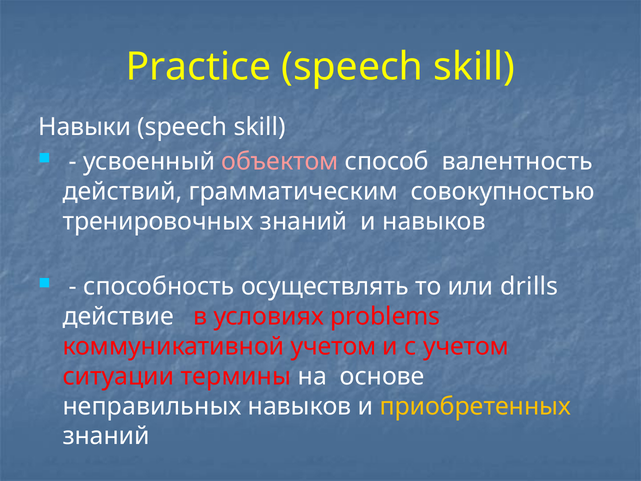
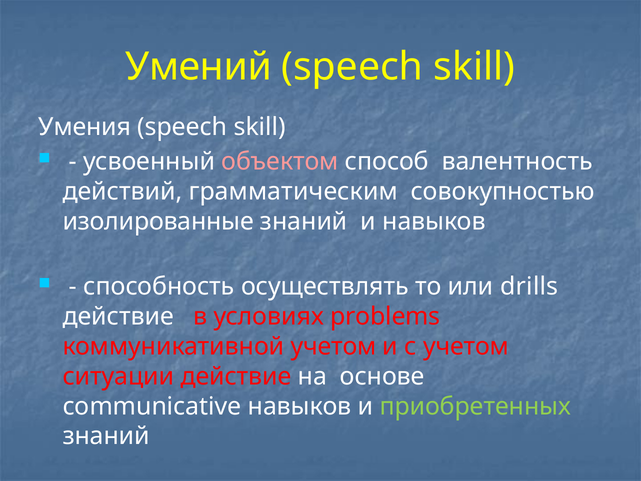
Practice: Practice -> Умений (199, 67)
Навыки: Навыки -> Умения (85, 127)
тренировочных: тренировочных -> изолированные (158, 222)
ситуации термины: термины -> действие (236, 376)
неправильных: неправильных -> communicative (152, 406)
приобретенных colour: yellow -> light green (475, 406)
